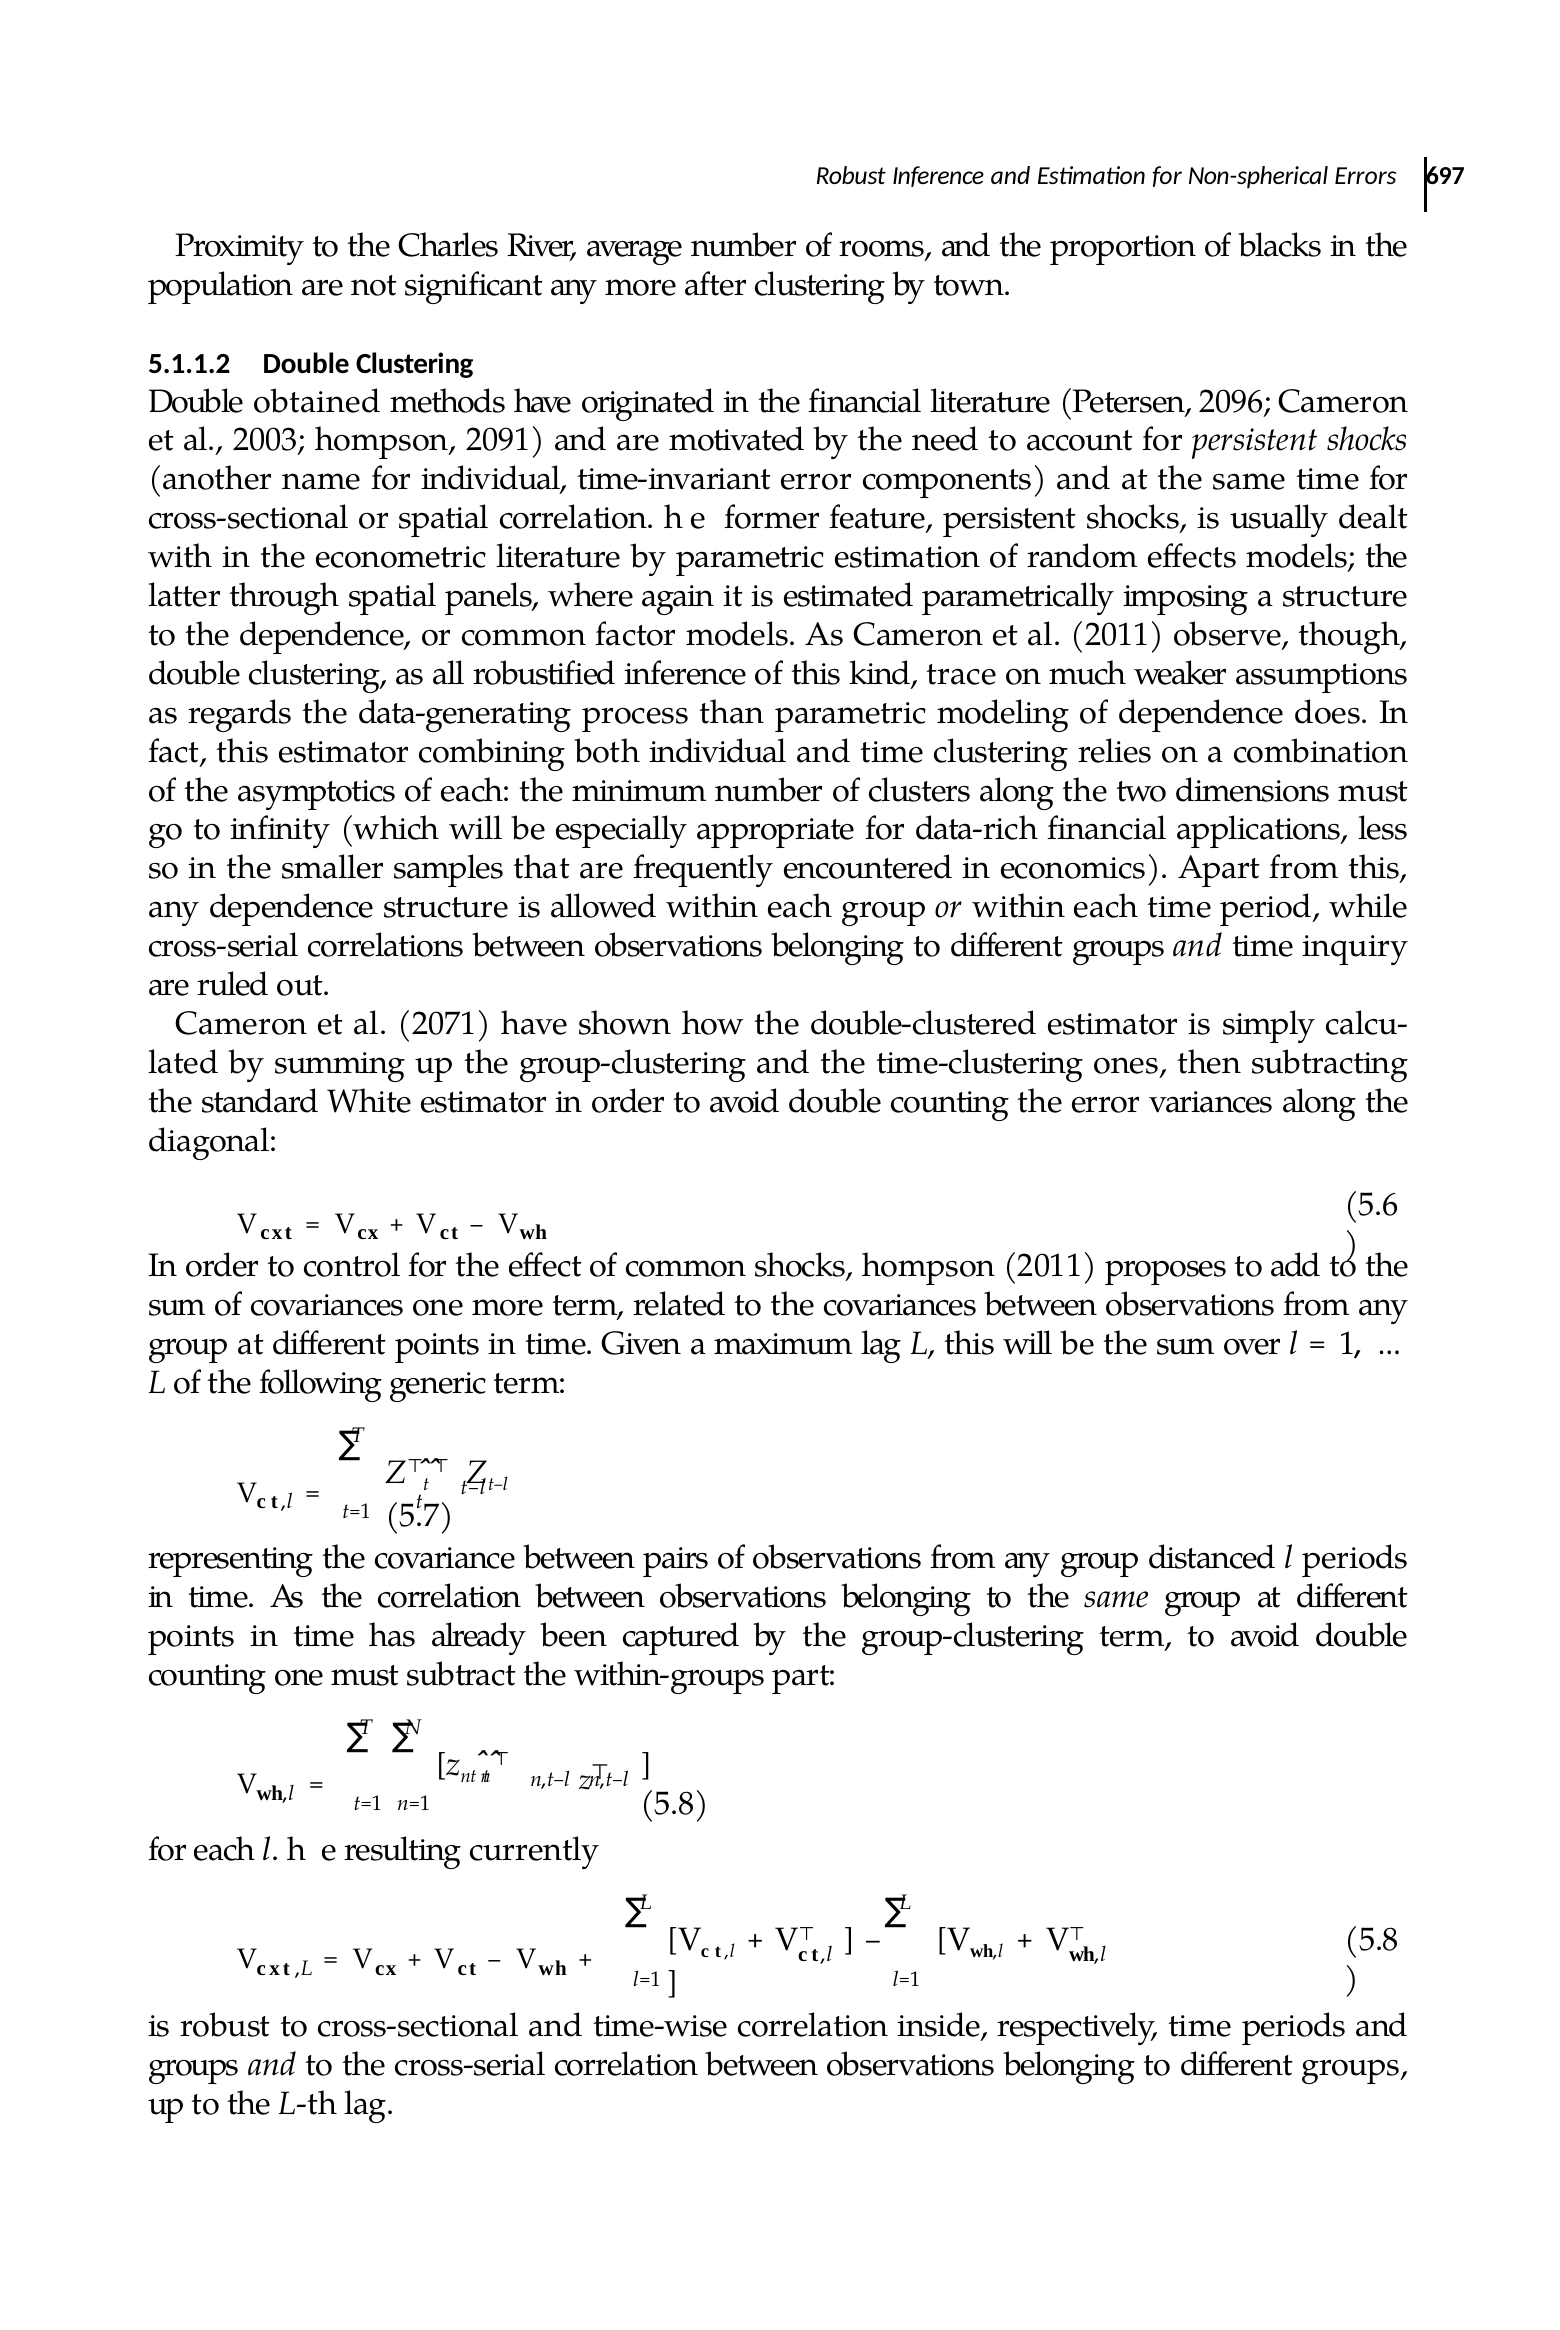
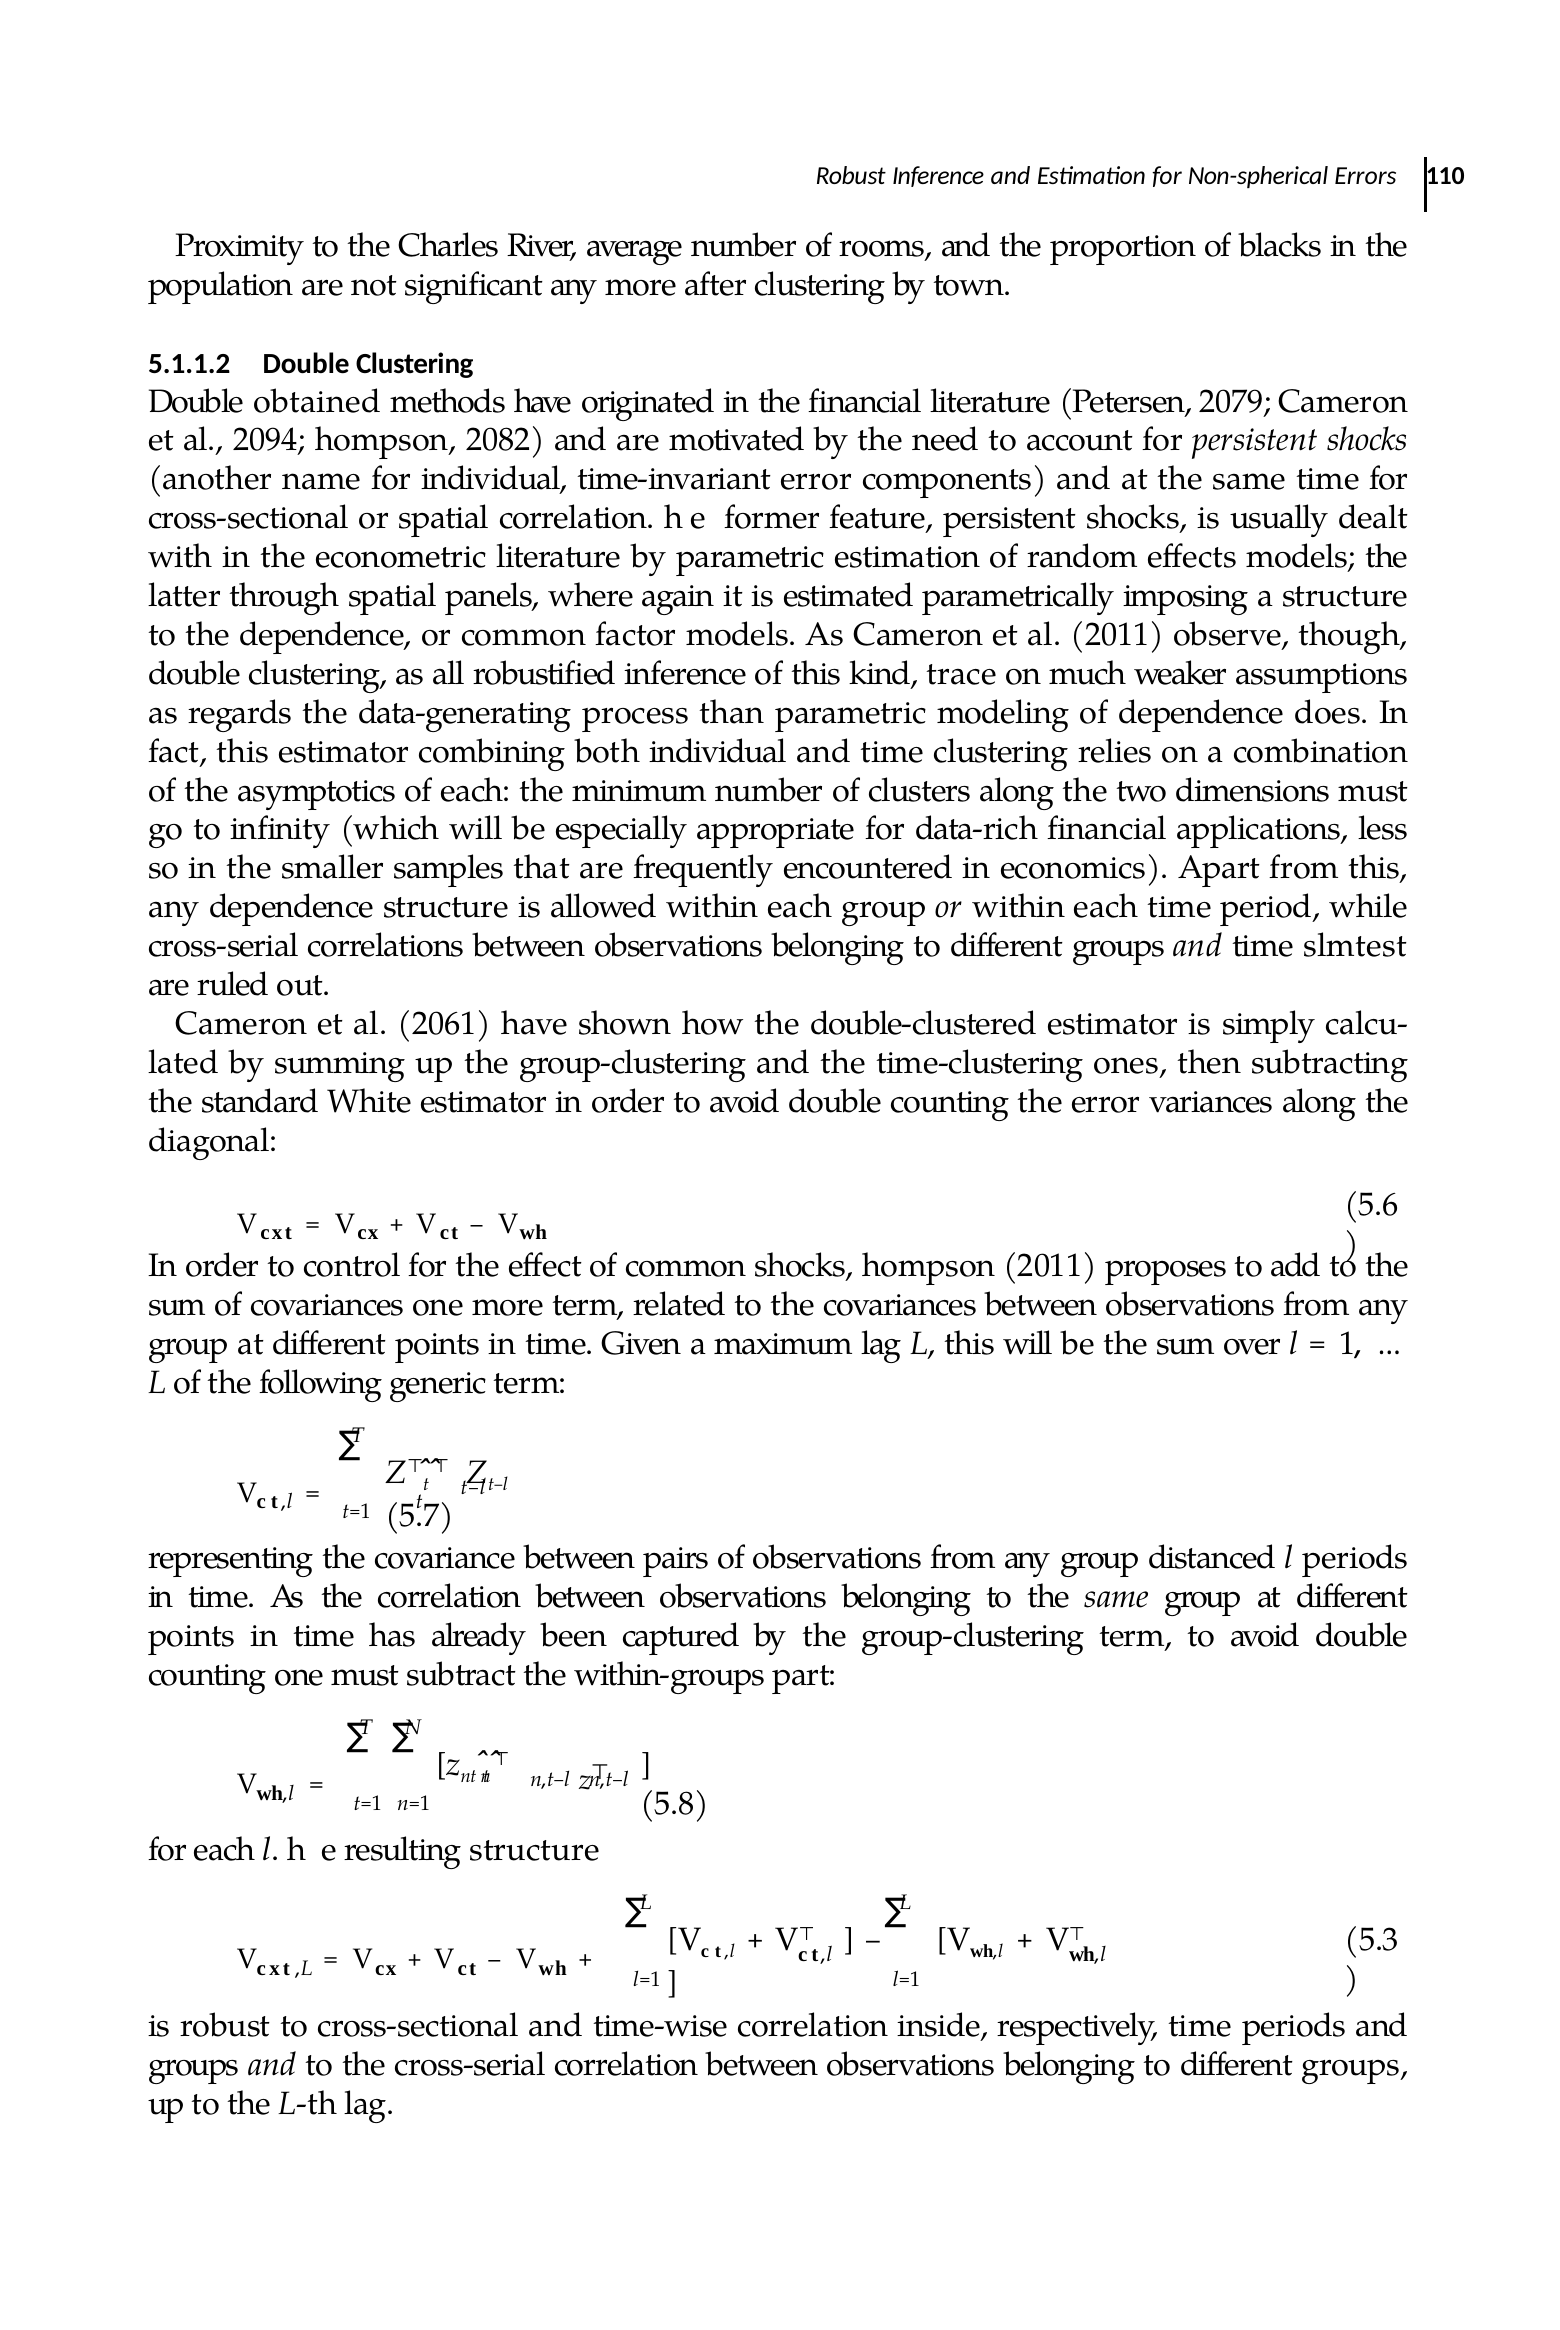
697: 697 -> 110 (1445, 176)
2096: 2096 -> 2079 (1236, 401)
2003: 2003 -> 2094 (270, 440)
2091: 2091 -> 2082 (506, 440)
inquiry: inquiry -> slmtest (1355, 946)
2071: 2071 -> 2061 (445, 1024)
resulting currently: currently -> structure (534, 1850)
5.8: 5.8 -> 5.3 (1372, 1940)
